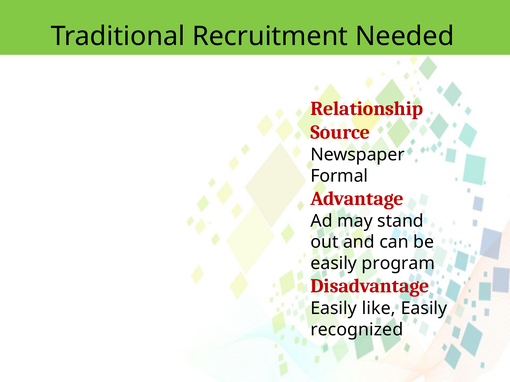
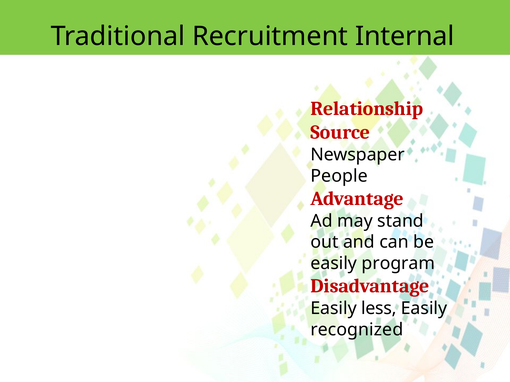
Needed: Needed -> Internal (405, 36)
Formal: Formal -> People (339, 176)
like: like -> less (379, 309)
